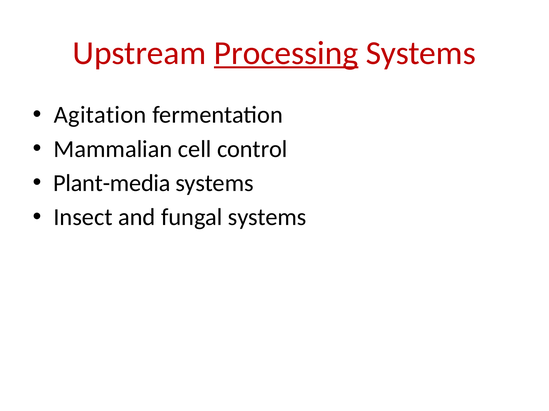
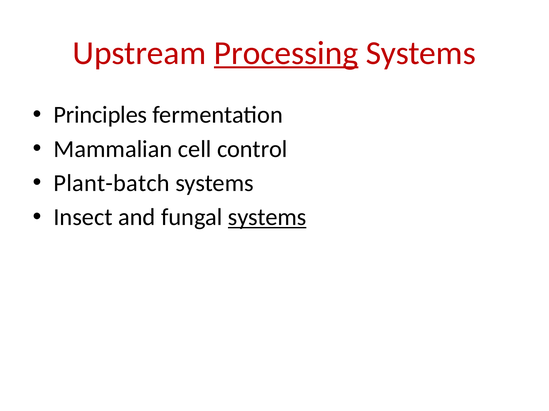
Agitation: Agitation -> Principles (100, 115)
Plant-media: Plant-media -> Plant-batch (112, 184)
systems underline: none -> present (267, 218)
